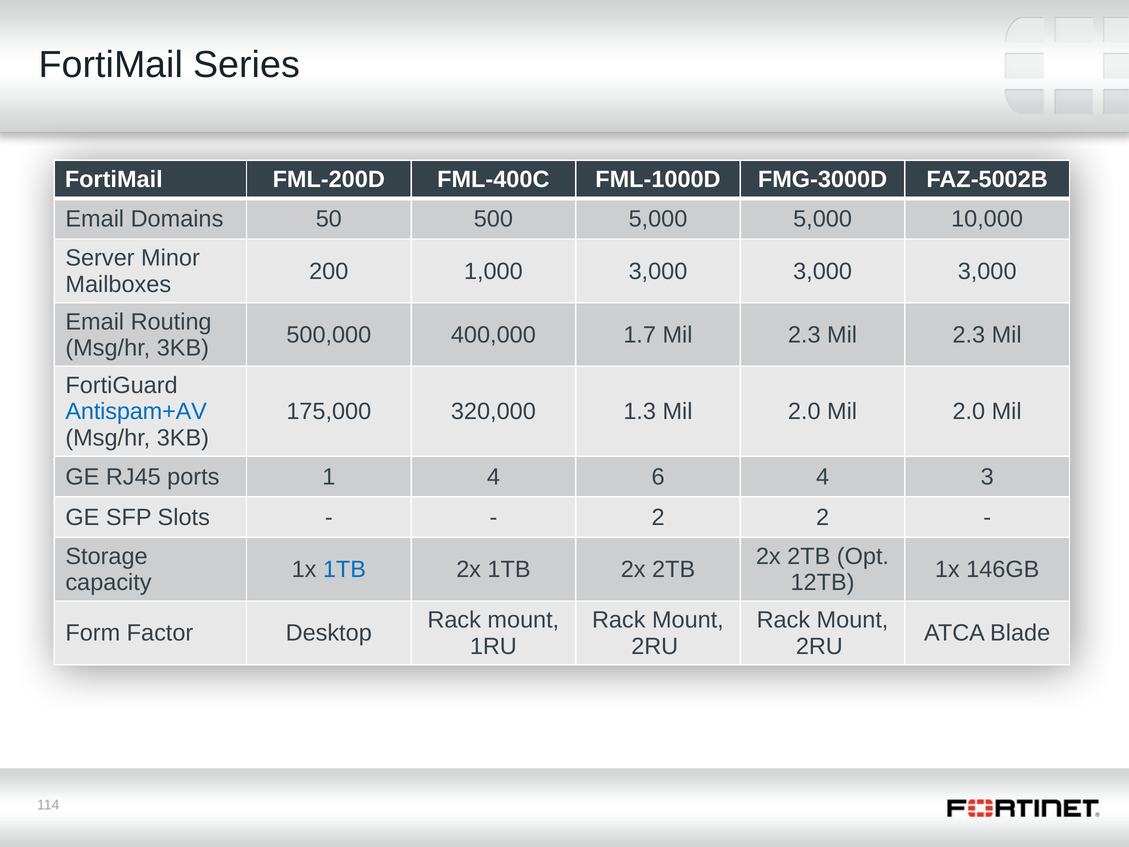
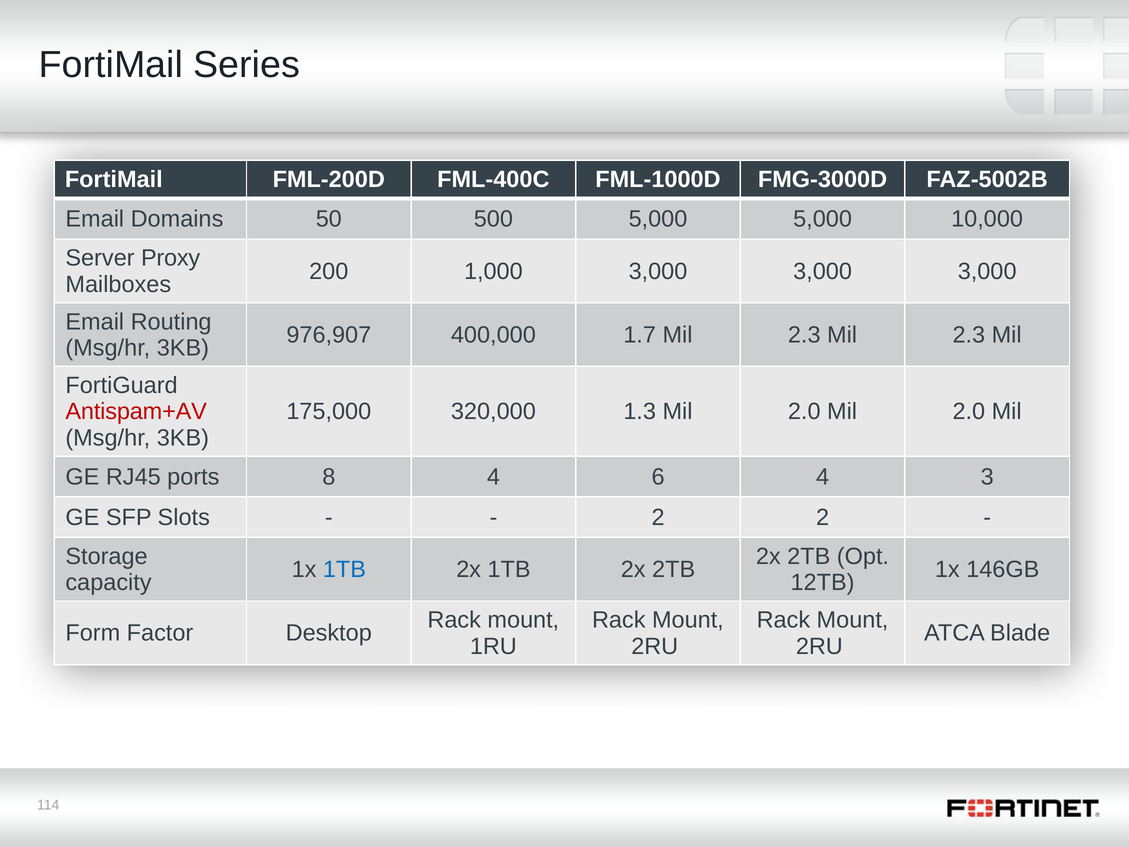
Minor: Minor -> Proxy (171, 258)
500,000: 500,000 -> 976,907 (329, 335)
Antispam+AV colour: blue -> red (136, 411)
1: 1 -> 8 (329, 477)
